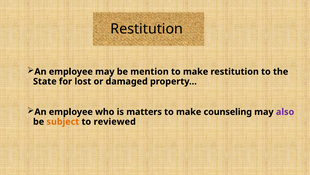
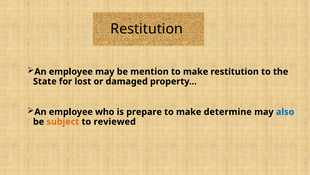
matters: matters -> prepare (144, 112)
counseling: counseling -> determine (228, 112)
also colour: purple -> blue (285, 112)
